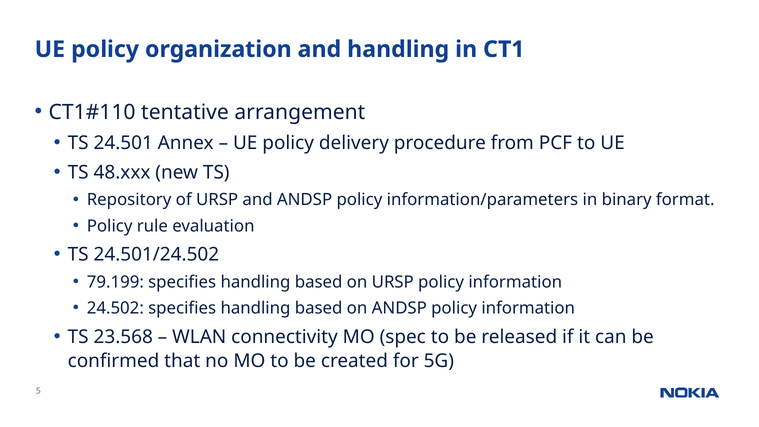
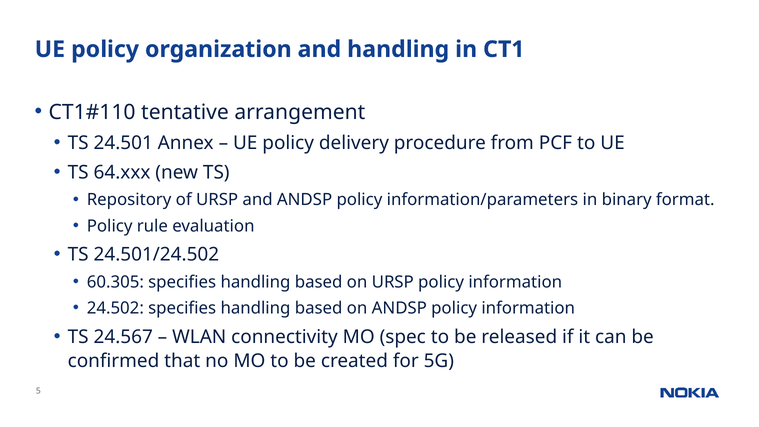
48.xxx: 48.xxx -> 64.xxx (122, 173)
79.199: 79.199 -> 60.305 (115, 282)
23.568: 23.568 -> 24.567 (123, 337)
